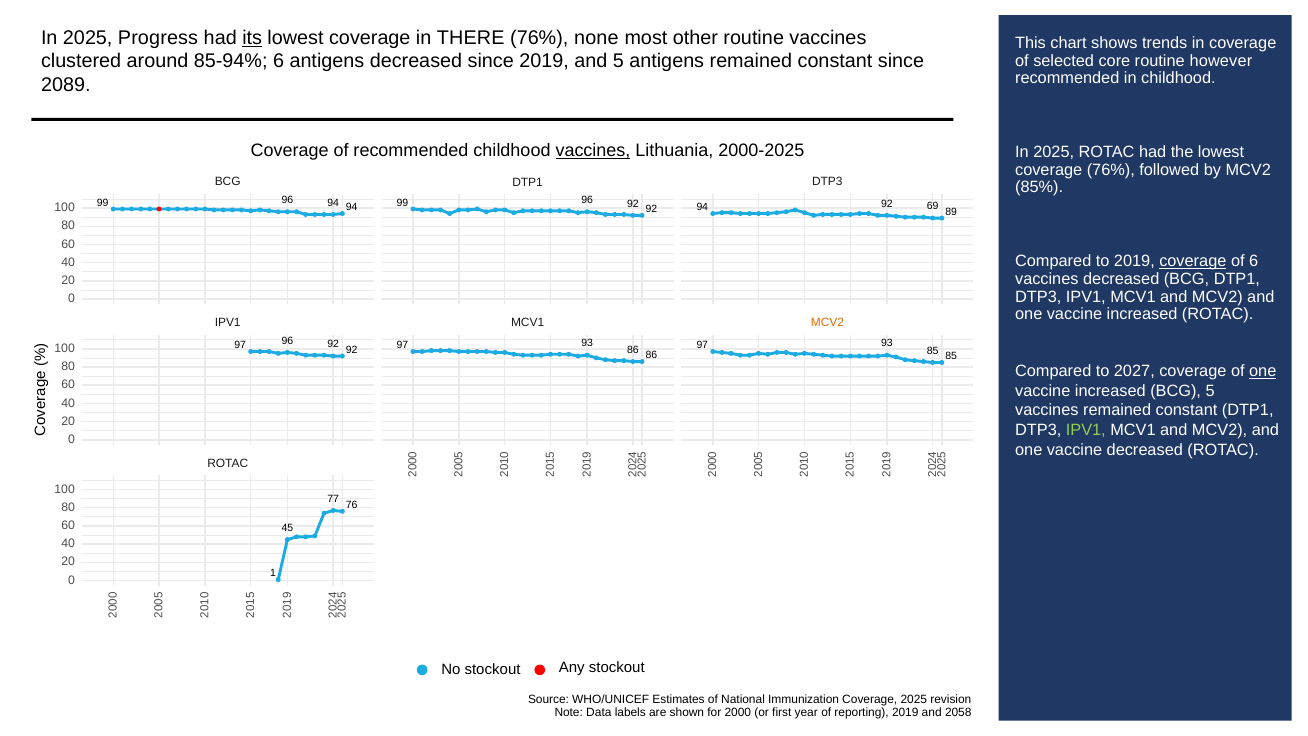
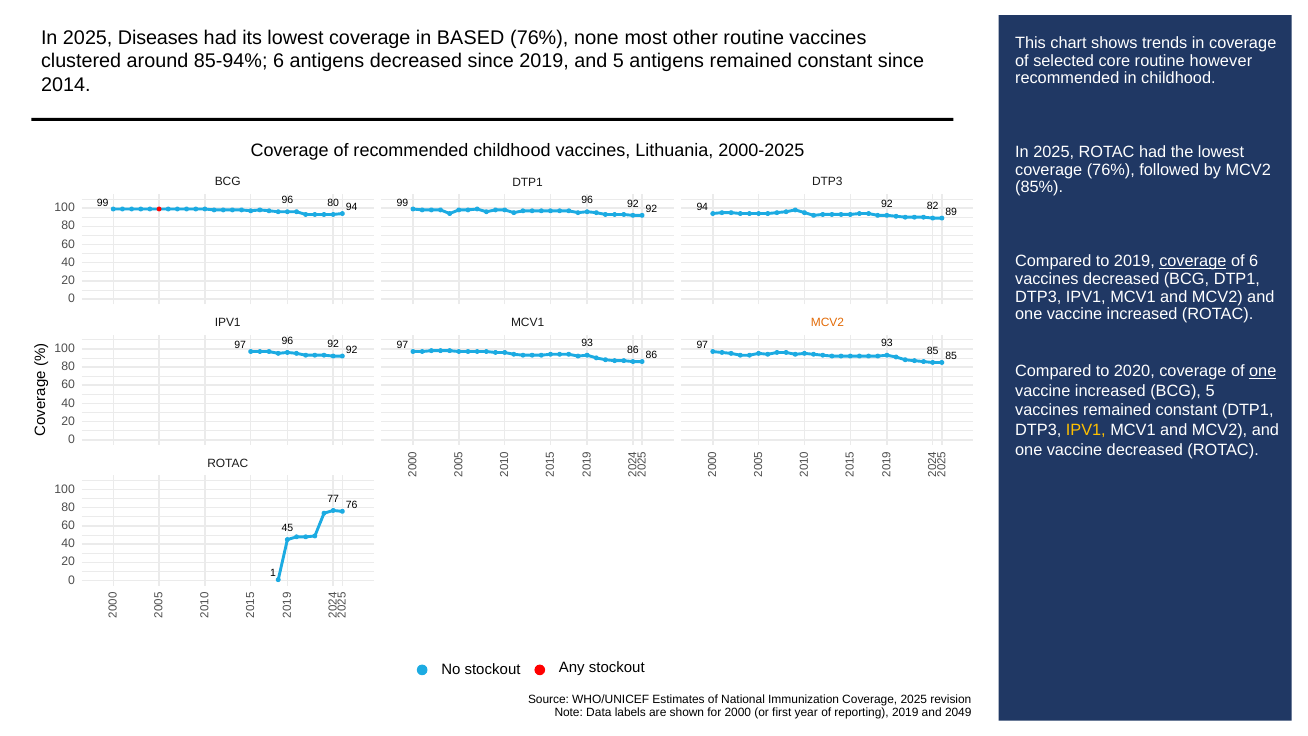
Progress: Progress -> Diseases (158, 38)
its underline: present -> none (252, 38)
THERE: THERE -> BASED (471, 38)
2089: 2089 -> 2014 (66, 85)
vaccines underline: present -> none (593, 151)
96 94: 94 -> 80 (333, 203)
69: 69 -> 82 (933, 206)
2027: 2027 -> 2020 (1134, 371)
IPV1 colour: light green -> yellow (1086, 430)
2058: 2058 -> 2049 (958, 712)
